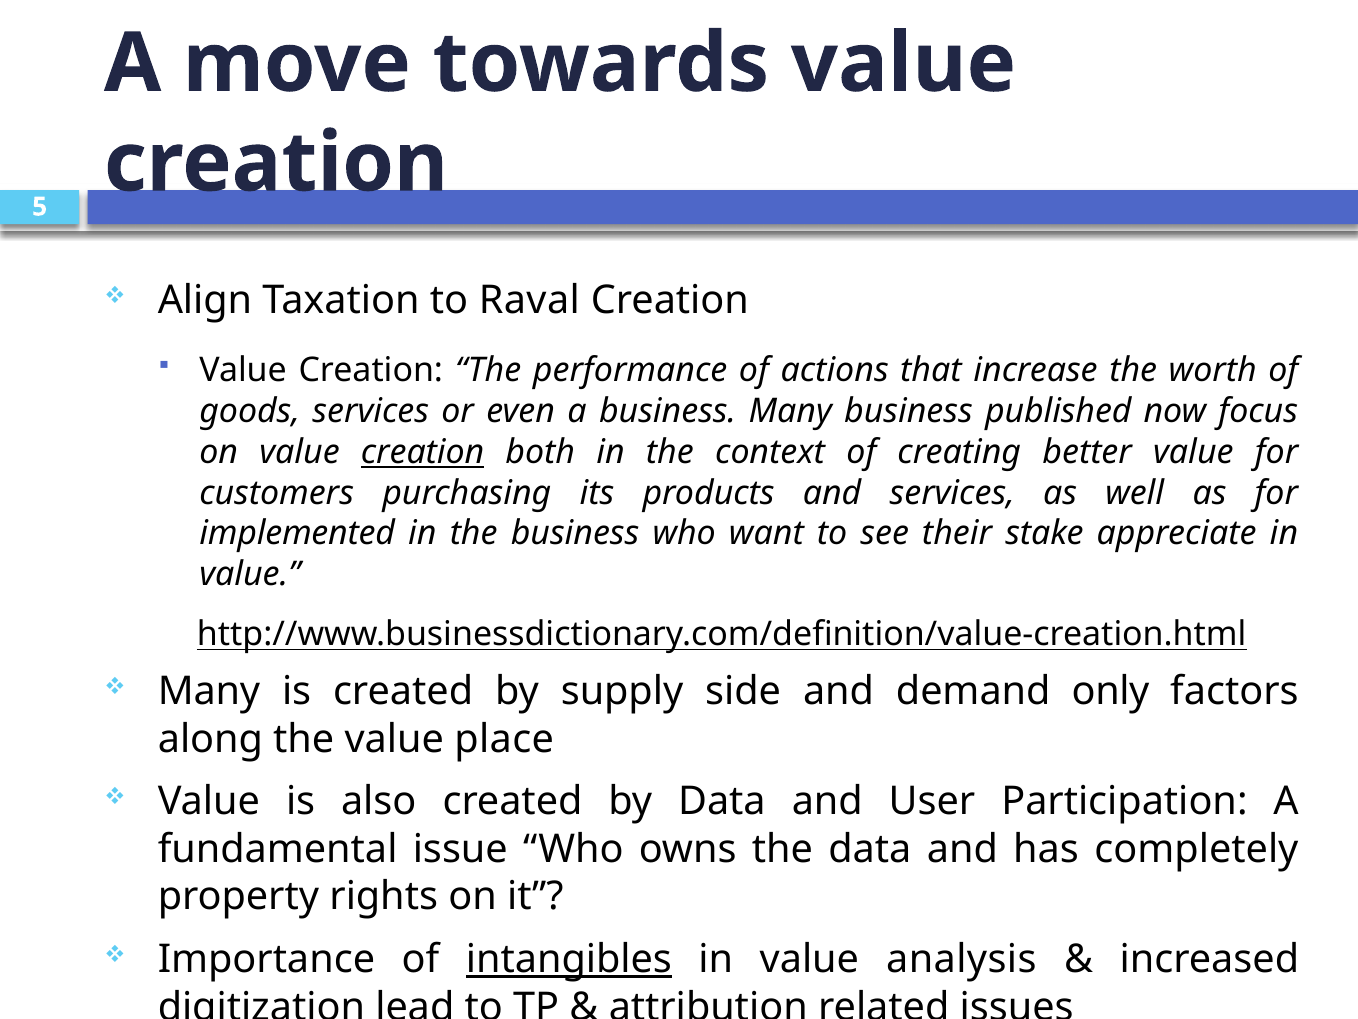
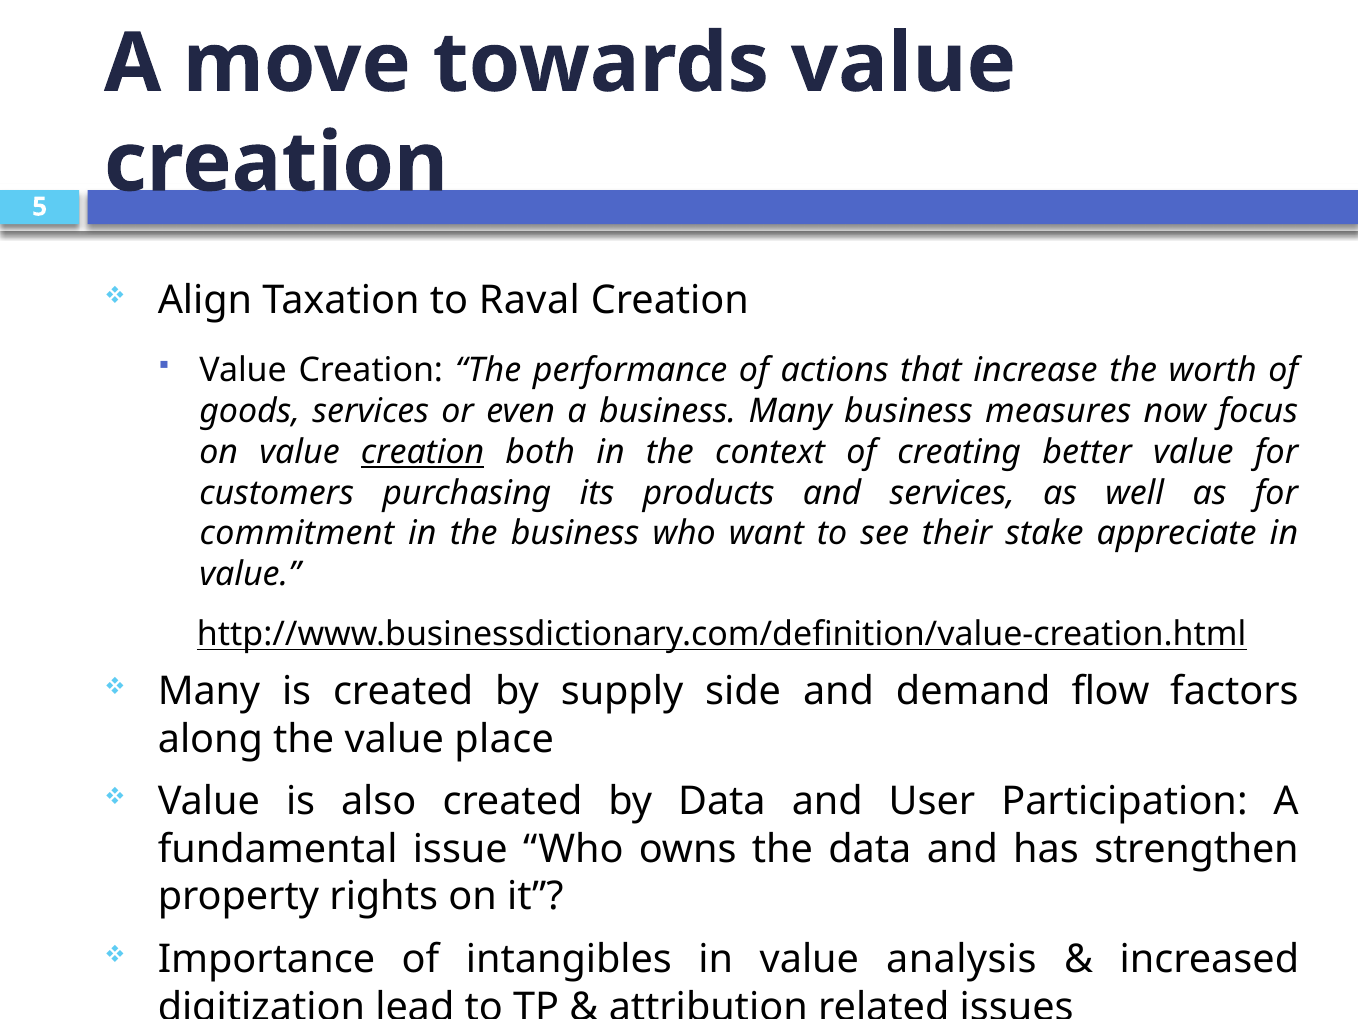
published: published -> measures (1058, 411)
implemented: implemented -> commitment (297, 533)
only: only -> flow (1111, 691)
completely: completely -> strengthen (1197, 849)
intangibles underline: present -> none (569, 959)
